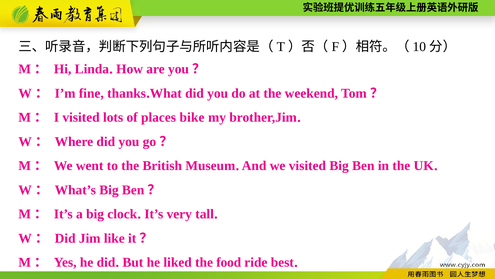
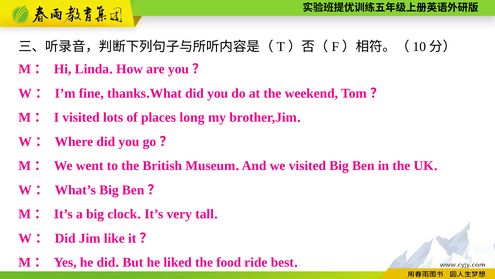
bike: bike -> long (192, 117)
